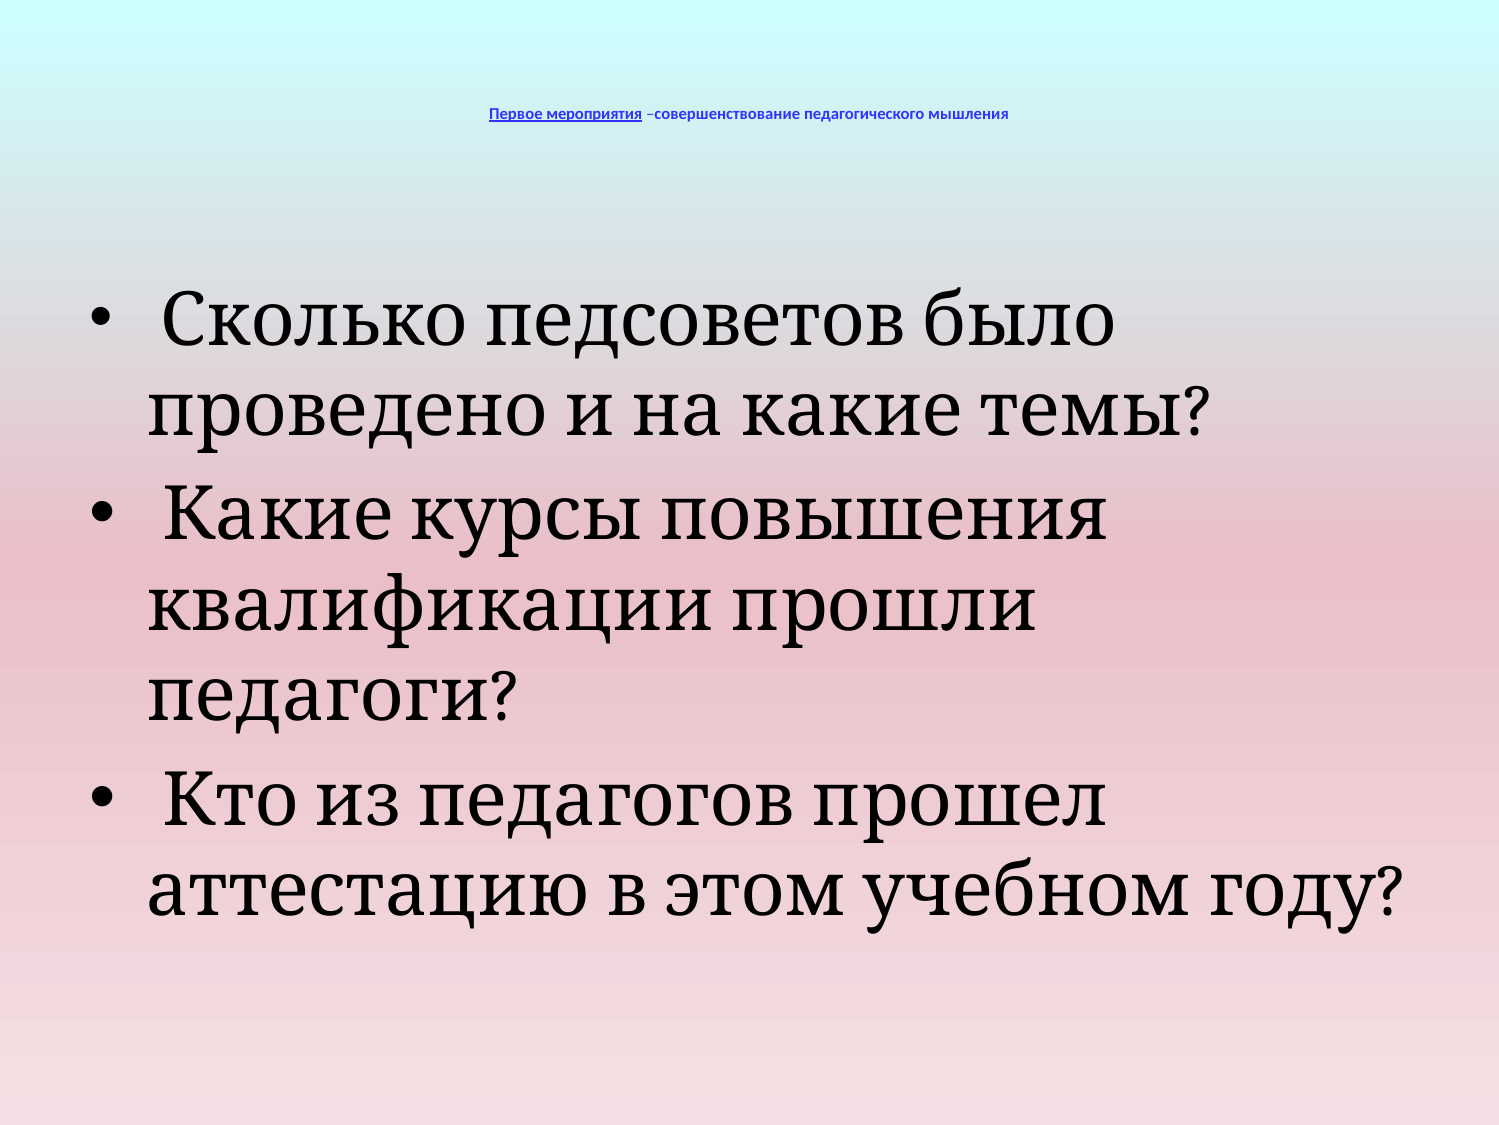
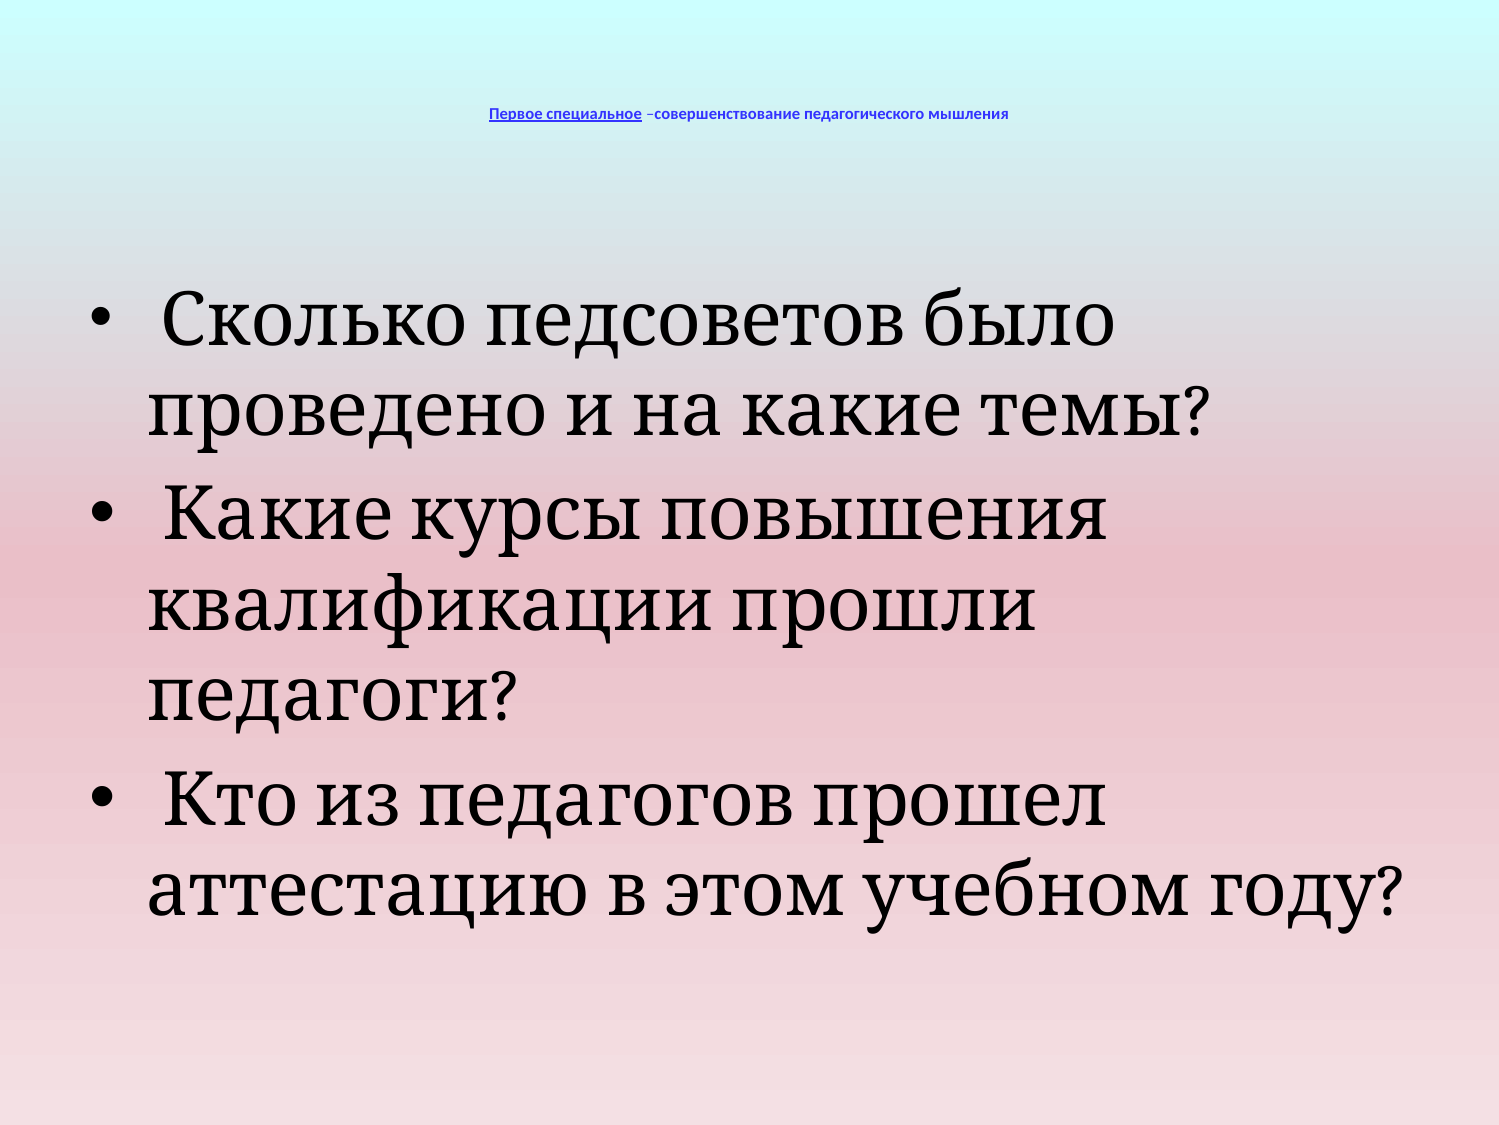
мероприятия: мероприятия -> специальное (594, 114)
